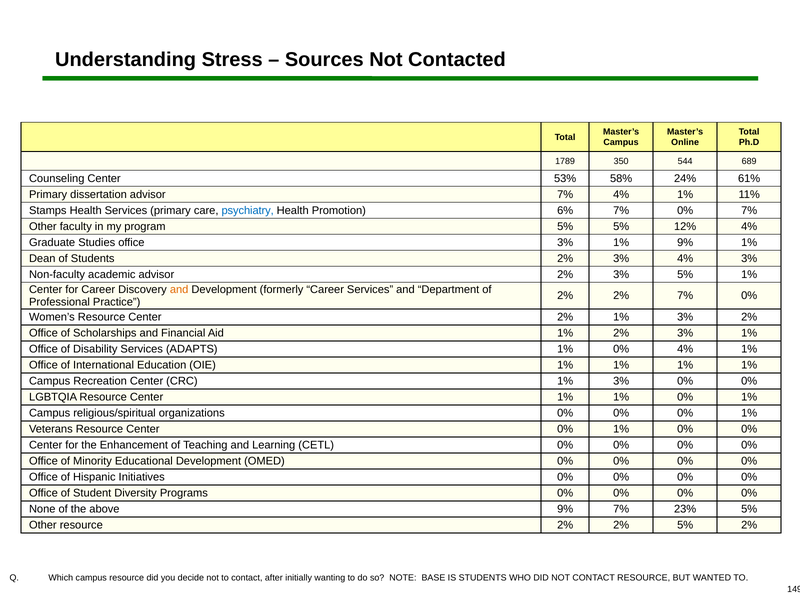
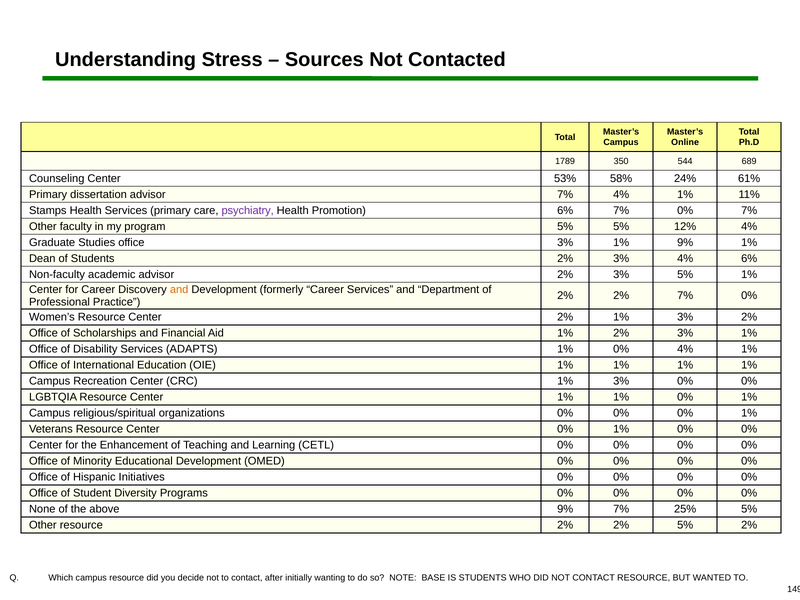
psychiatry colour: blue -> purple (248, 210)
4% 3%: 3% -> 6% (749, 258)
23%: 23% -> 25% (685, 509)
